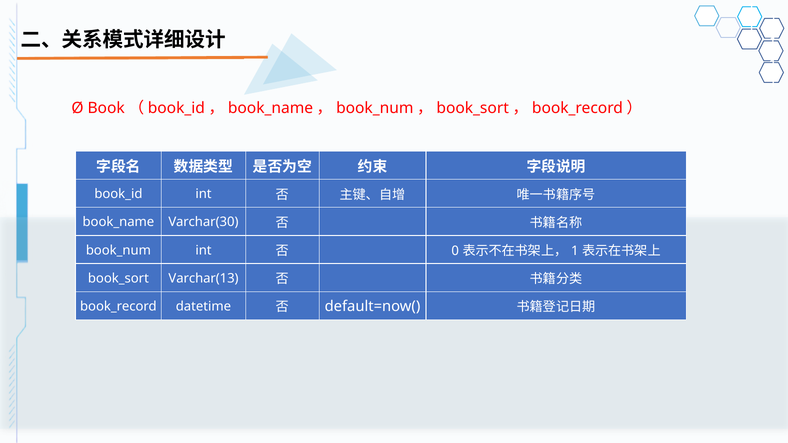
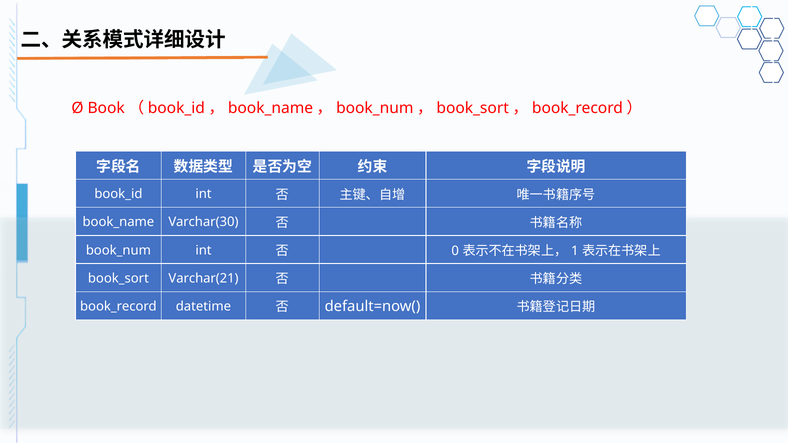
Varchar(13: Varchar(13 -> Varchar(21 (204, 279)
